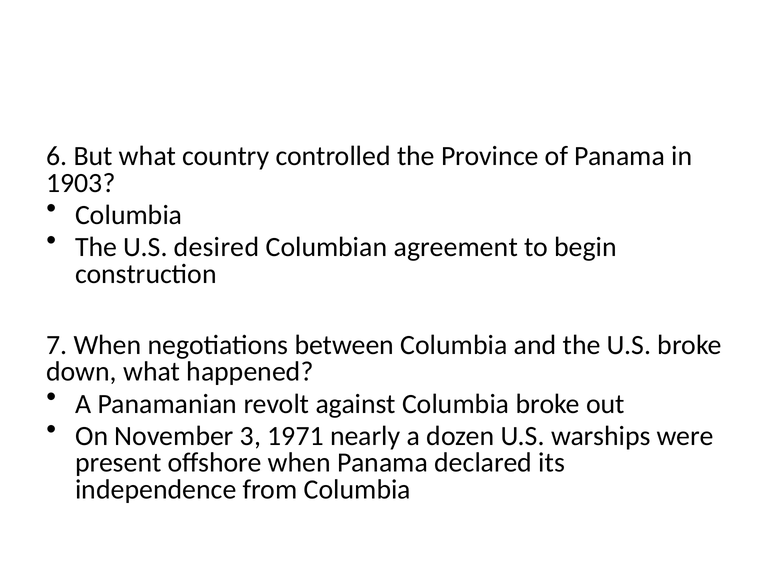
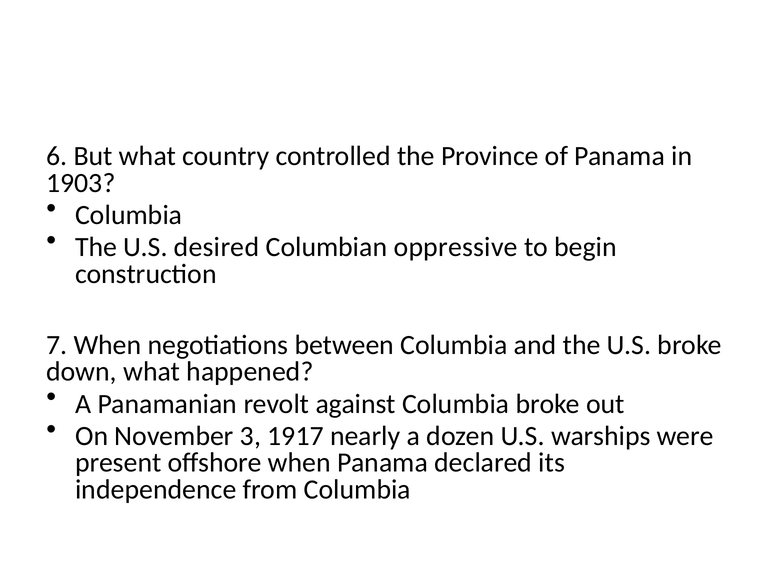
agreement: agreement -> oppressive (456, 247)
1971: 1971 -> 1917 (295, 436)
